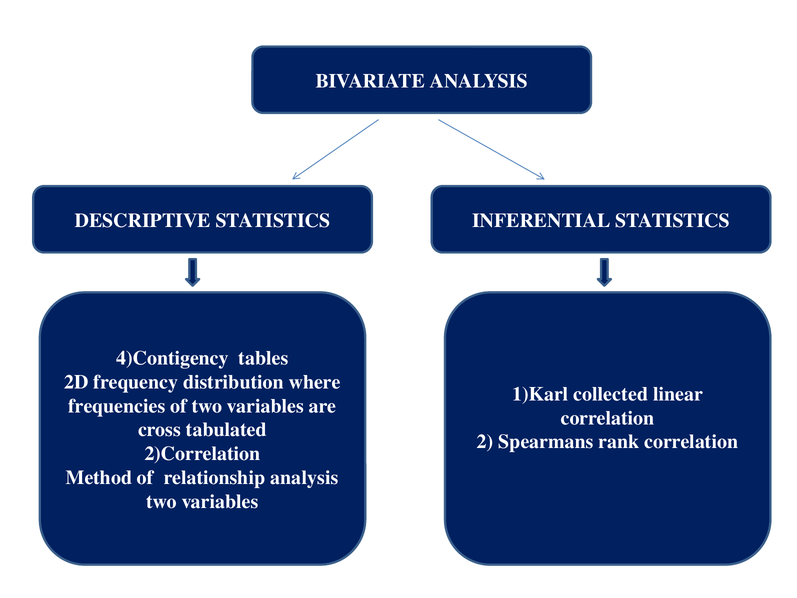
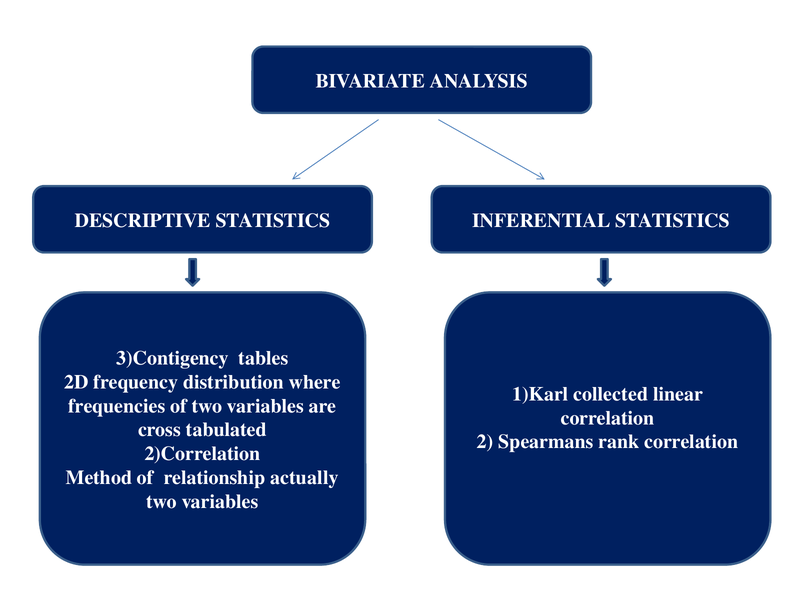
4)Contigency: 4)Contigency -> 3)Contigency (172, 358)
relationship analysis: analysis -> actually (304, 478)
